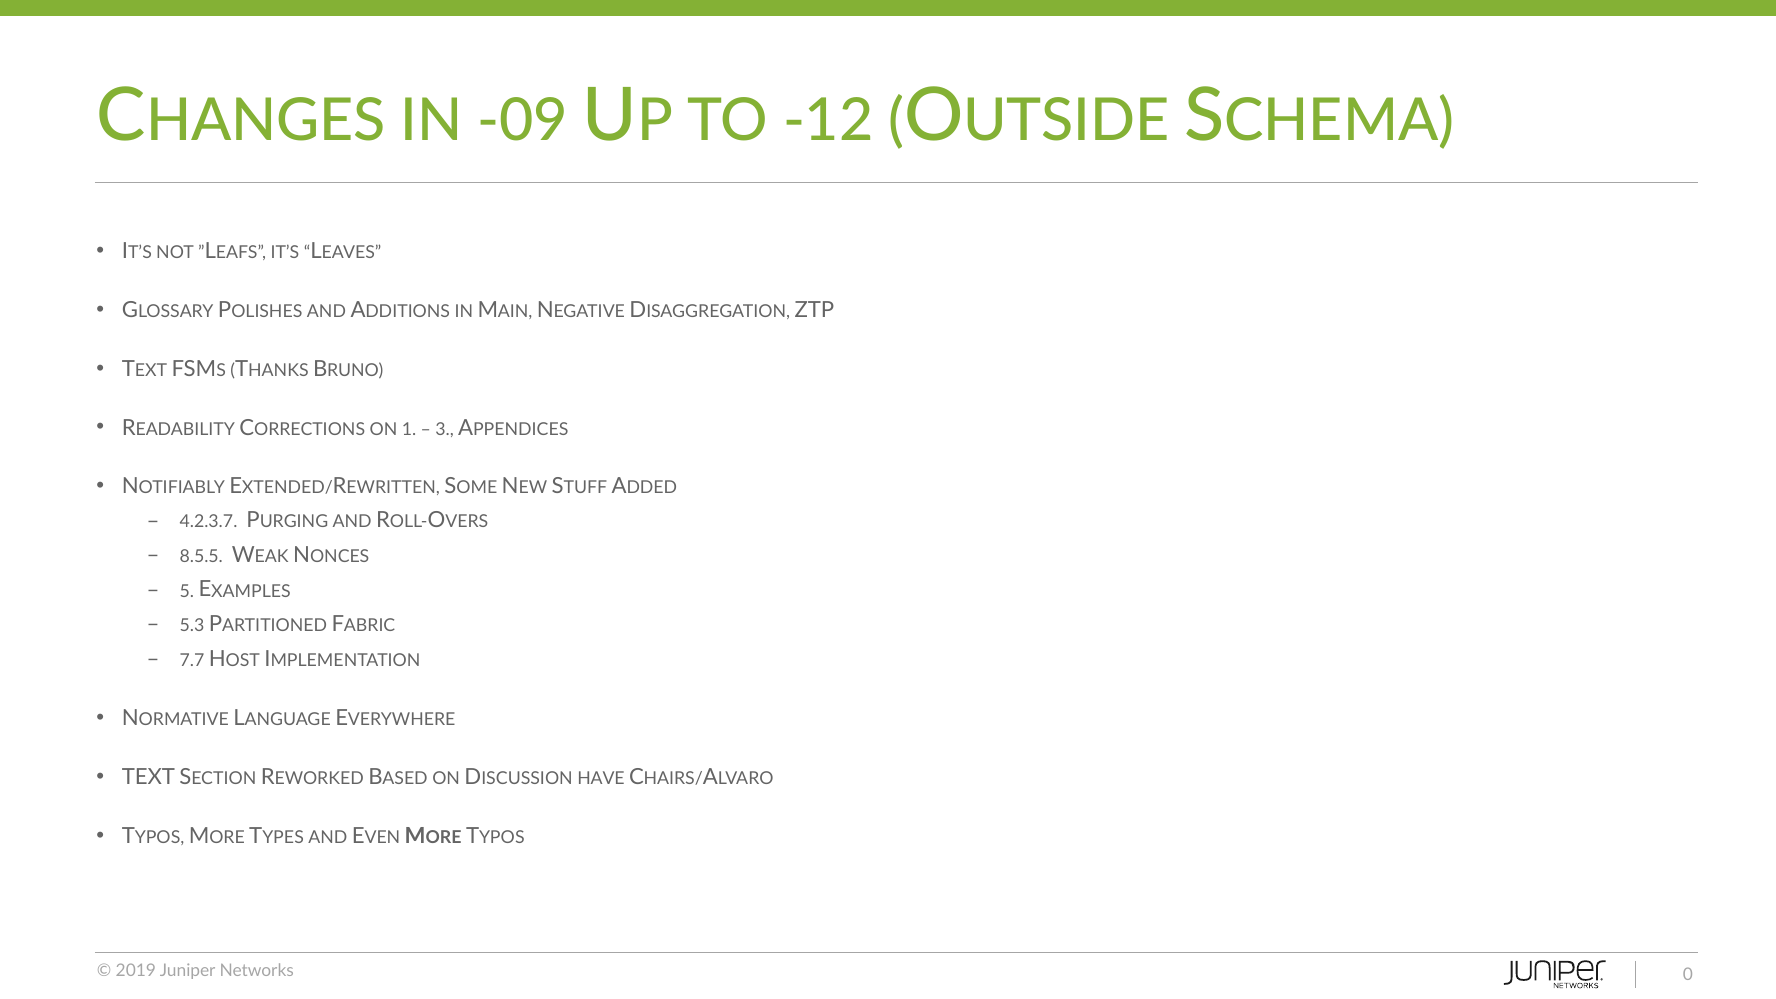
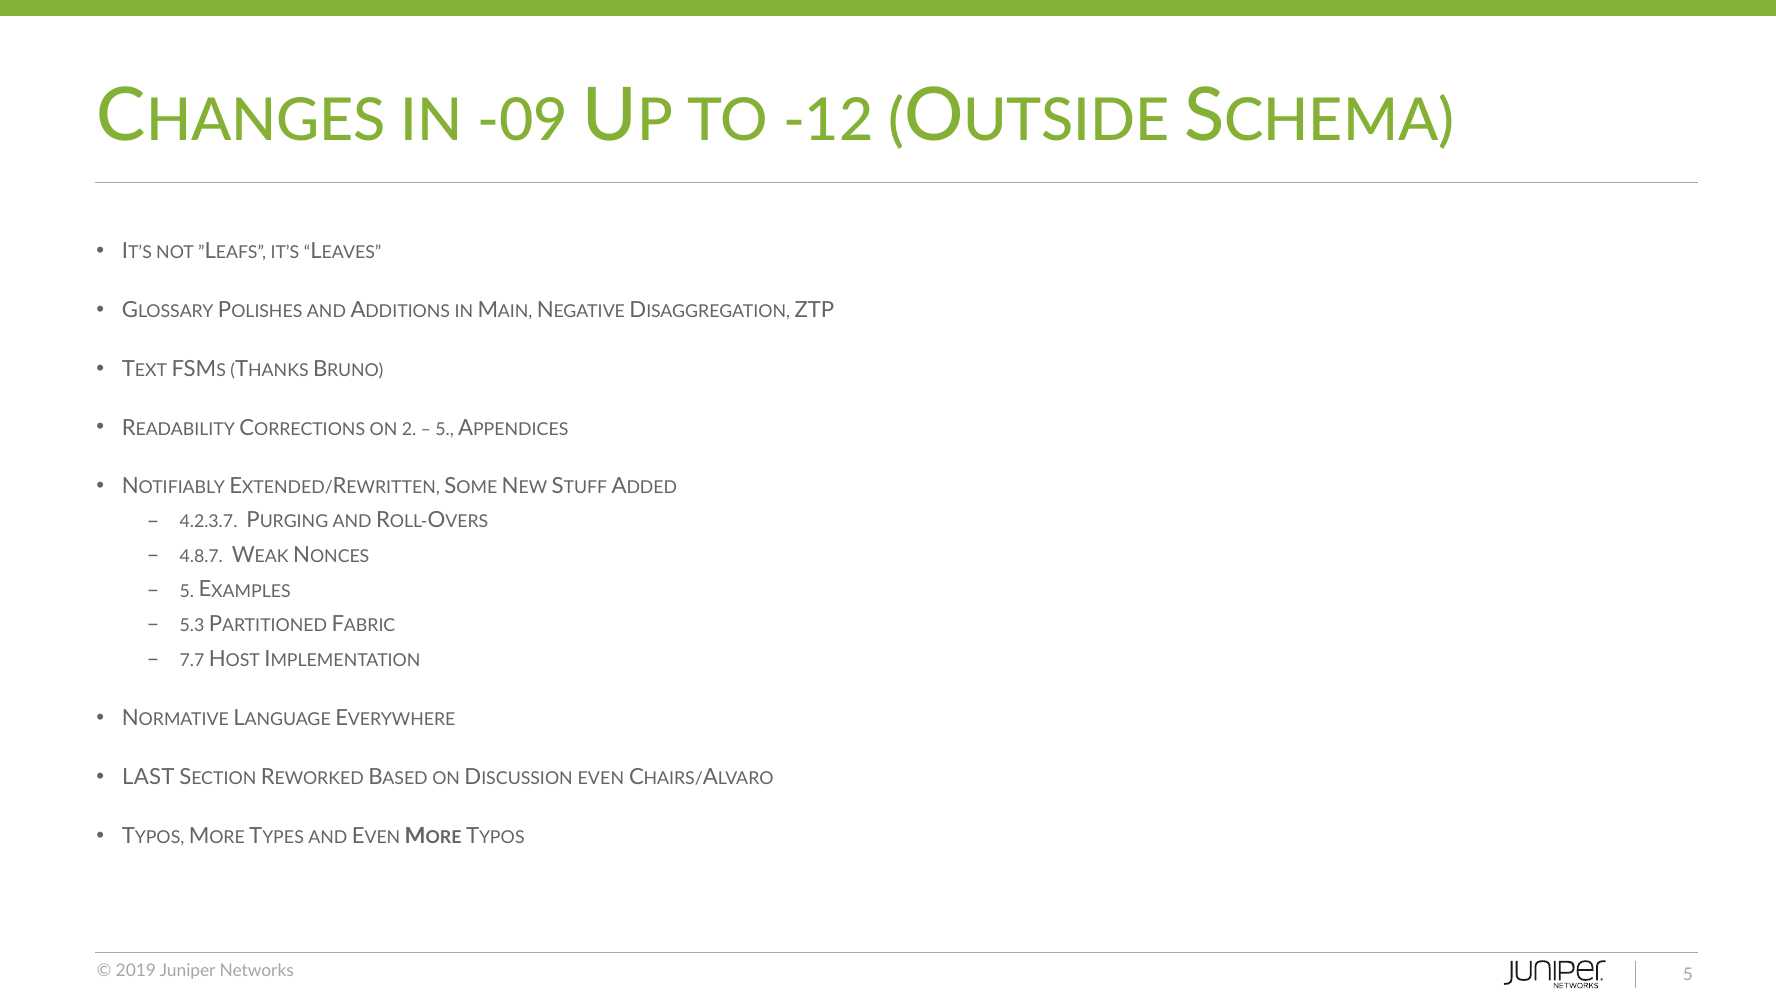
1: 1 -> 2 (409, 429)
3: 3 -> 5 (445, 429)
8.5.5: 8.5.5 -> 4.8.7 (201, 557)
TEXT: TEXT -> LAST (148, 777)
DISCUSSION HAVE: HAVE -> EVEN (601, 779)
0: 0 -> 5 (1688, 975)
